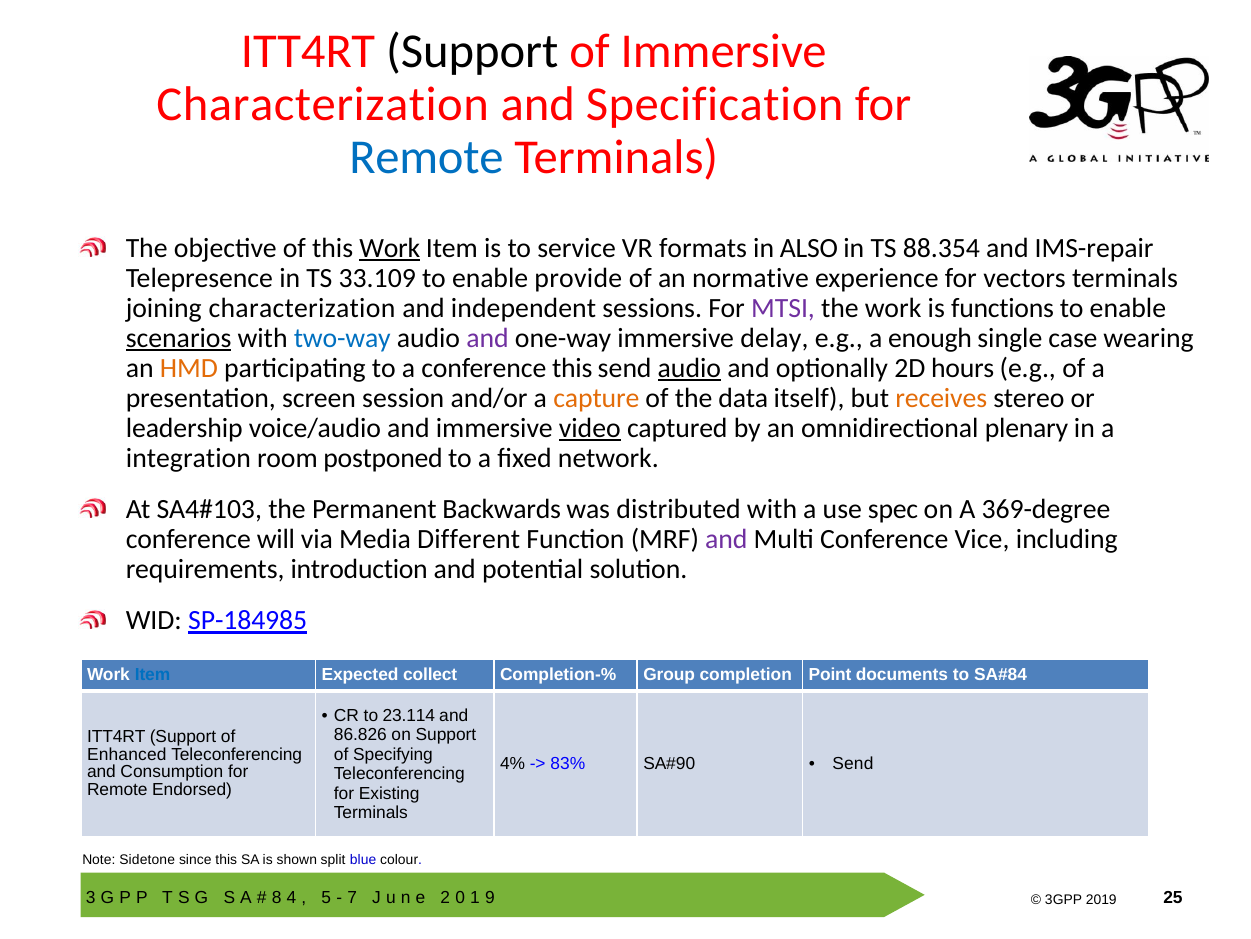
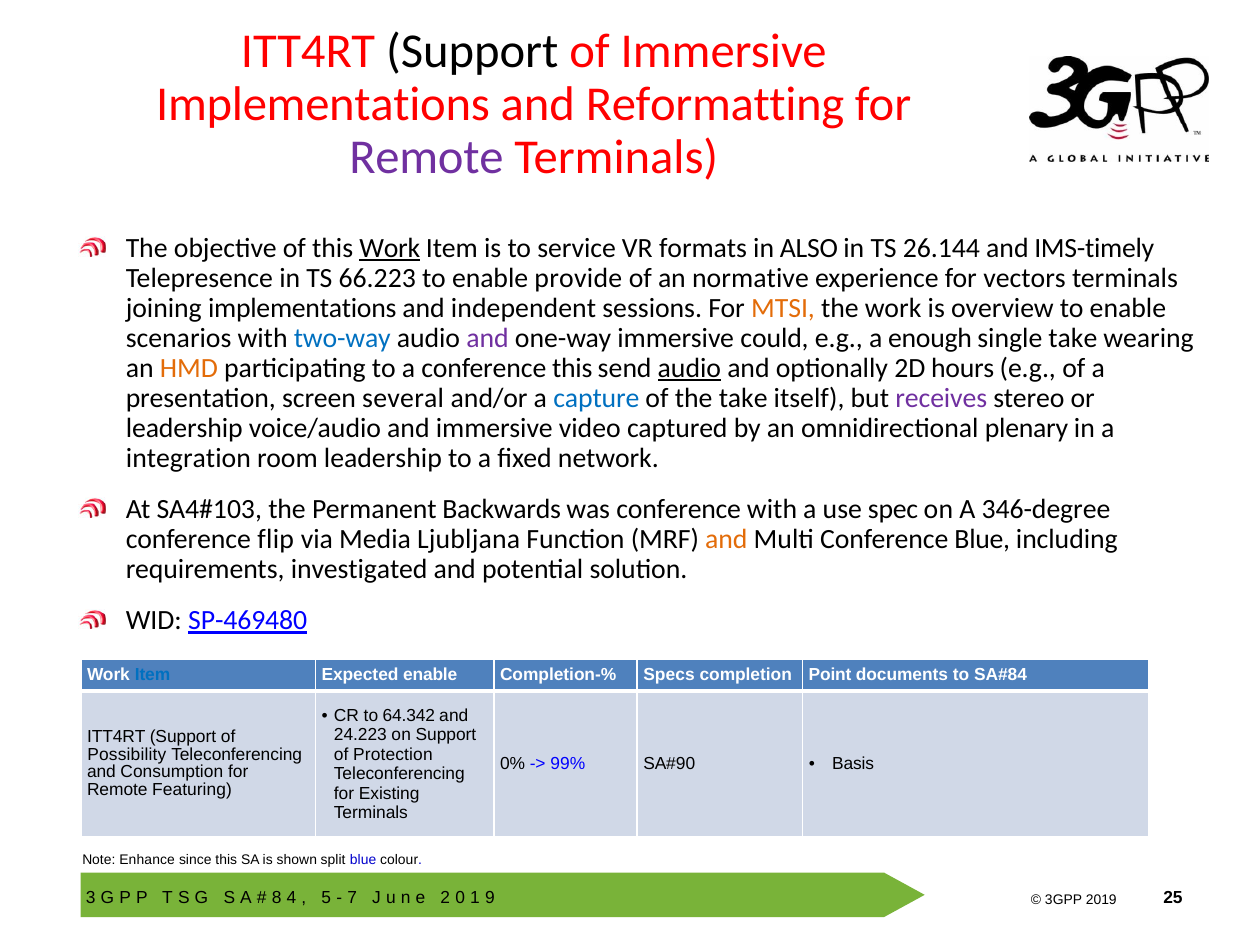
Characterization: Characterization -> Implementations (323, 104)
Specification: Specification -> Reformatting (715, 104)
Remote colour: blue -> purple (426, 157)
88.354: 88.354 -> 26.144 (941, 248)
IMS-repair: IMS-repair -> IMS-timely (1094, 248)
33.109: 33.109 -> 66.223 (377, 278)
joining characterization: characterization -> implementations (302, 308)
MTSI colour: purple -> orange (783, 308)
functions: functions -> overview (1002, 308)
scenarios underline: present -> none (179, 338)
delay: delay -> could (775, 338)
single case: case -> take (1073, 338)
session: session -> several (403, 398)
capture colour: orange -> blue (596, 398)
the data: data -> take (743, 398)
receives colour: orange -> purple (941, 398)
video underline: present -> none (590, 428)
room postponed: postponed -> leadership (383, 458)
was distributed: distributed -> conference (679, 509)
369-degree: 369-degree -> 346-degree (1046, 509)
will: will -> flip (276, 539)
Different: Different -> Ljubljana (469, 539)
and colour: purple -> orange (726, 539)
Conference Vice: Vice -> Blue (982, 539)
introduction: introduction -> investigated (359, 569)
SP-184985: SP-184985 -> SP-469480 (248, 620)
Expected collect: collect -> enable (430, 674)
Group: Group -> Specs (669, 674)
23.114: 23.114 -> 64.342 (409, 715)
86.826: 86.826 -> 24.223 (360, 734)
Specifying: Specifying -> Protection (393, 754)
Enhanced: Enhanced -> Possibility (127, 754)
4%: 4% -> 0% (513, 763)
83%: 83% -> 99% (568, 763)
Send: Send -> Basis (853, 764)
Endorsed: Endorsed -> Featuring (192, 789)
Sidetone: Sidetone -> Enhance (147, 859)
